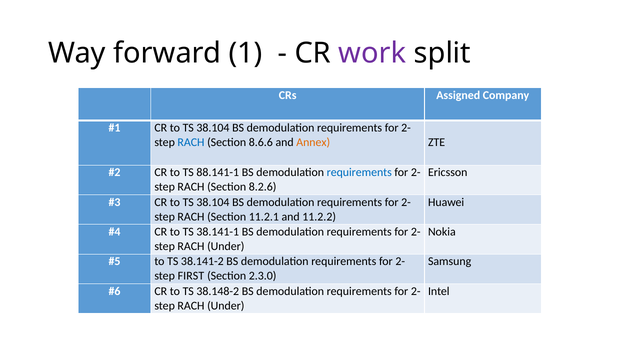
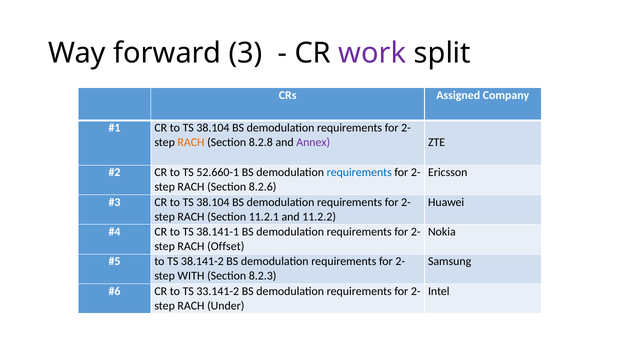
1: 1 -> 3 (246, 53)
RACH colour: blue -> orange (191, 142)
8.6.6: 8.6.6 -> 8.2.8 (261, 142)
Annex colour: orange -> purple (313, 142)
88.141-1: 88.141-1 -> 52.660-1 (218, 173)
Under: Under -> Offset (226, 246)
FIRST: FIRST -> WITH (191, 276)
2.3.0: 2.3.0 -> 8.2.3 (263, 276)
38.148-2: 38.148-2 -> 33.141-2 (218, 291)
